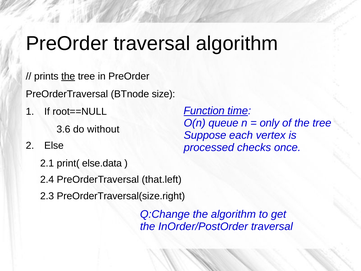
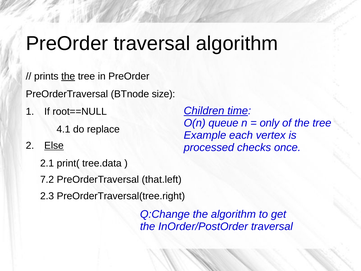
Function: Function -> Children (204, 111)
3.6: 3.6 -> 4.1 (63, 129)
without: without -> replace (103, 129)
Suppose: Suppose -> Example (205, 135)
Else underline: none -> present (54, 145)
else.data: else.data -> tree.data (102, 163)
2.4: 2.4 -> 7.2 (47, 179)
PreOrderTraversal(size.right: PreOrderTraversal(size.right -> PreOrderTraversal(tree.right (121, 196)
